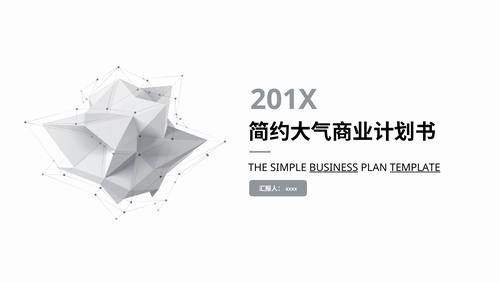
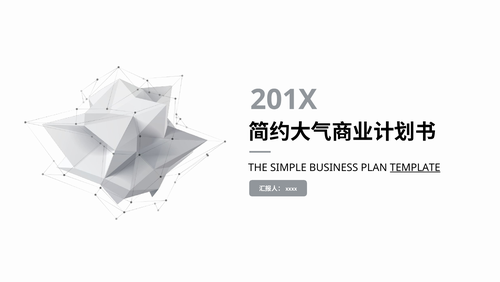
BUSINESS underline: present -> none (334, 167)
